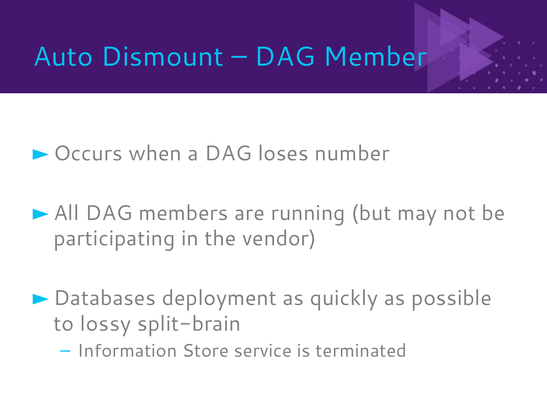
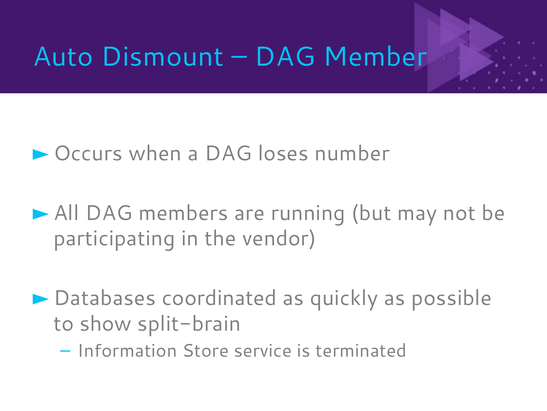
deployment: deployment -> coordinated (219, 298)
lossy: lossy -> show (106, 323)
